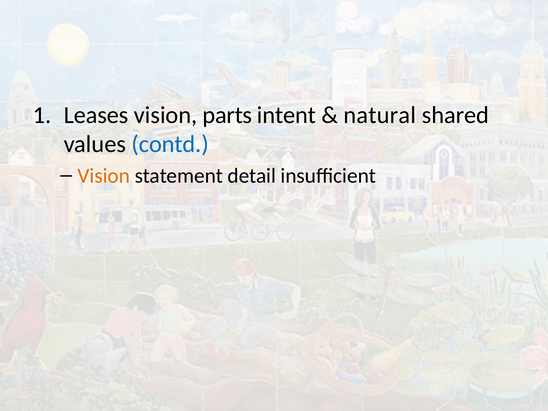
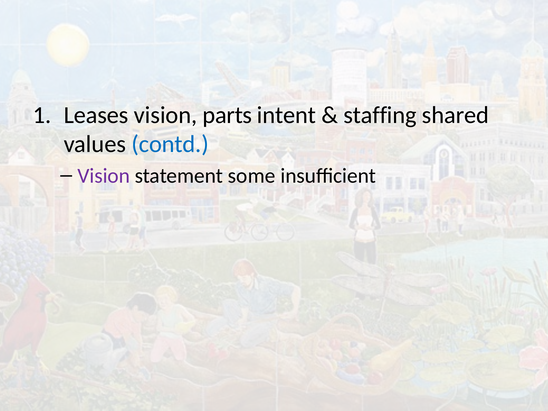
natural: natural -> staffing (380, 115)
Vision colour: orange -> purple (104, 176)
detail: detail -> some (252, 176)
